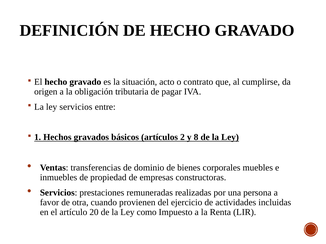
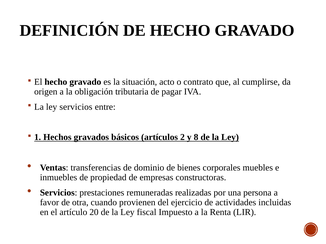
como: como -> fiscal (147, 212)
